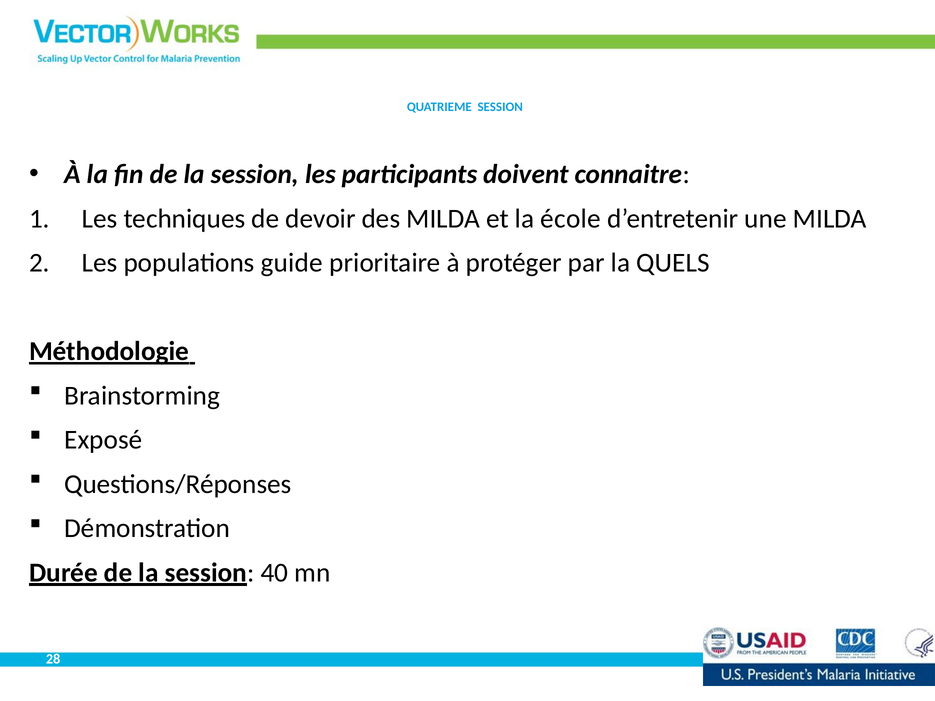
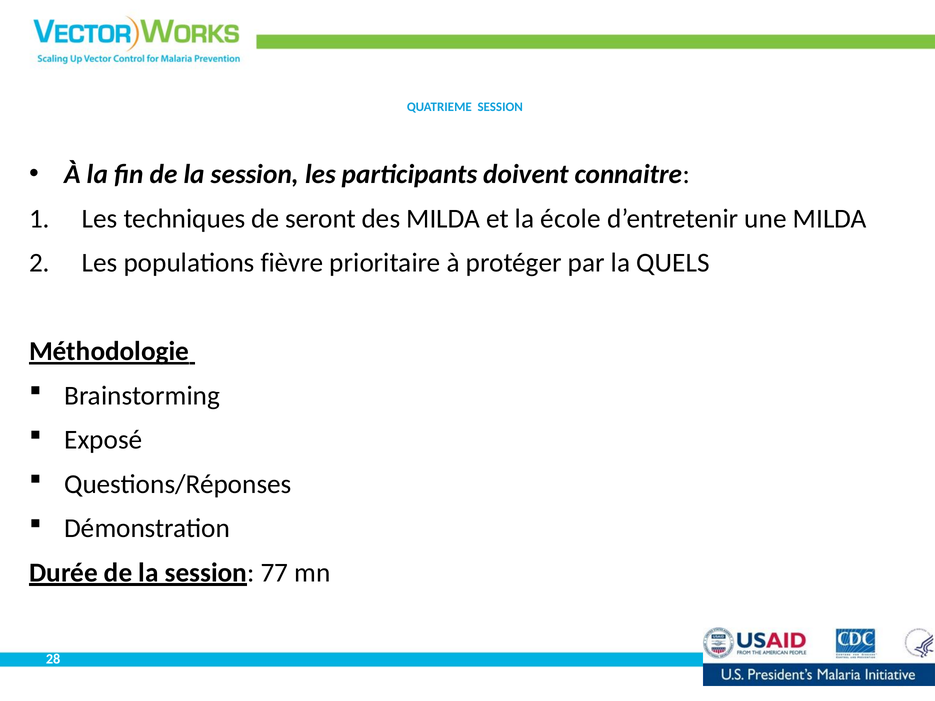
devoir: devoir -> seront (321, 219)
guide: guide -> fièvre (292, 263)
40: 40 -> 77 (274, 573)
